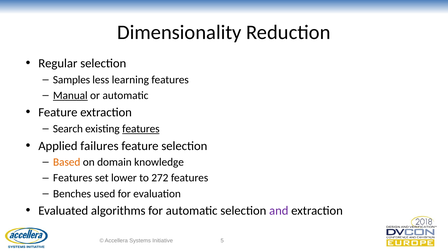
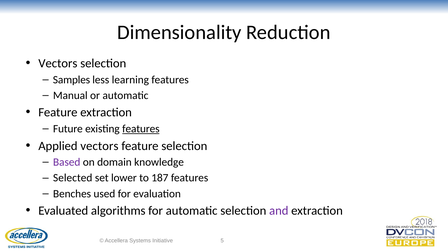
Regular: Regular -> Vectors (58, 63)
Manual underline: present -> none (70, 95)
Search: Search -> Future (68, 129)
Applied failures: failures -> vectors (99, 146)
Based colour: orange -> purple (67, 162)
Features: Features -> Selected (73, 178)
272: 272 -> 187 (160, 178)
